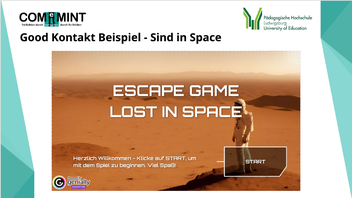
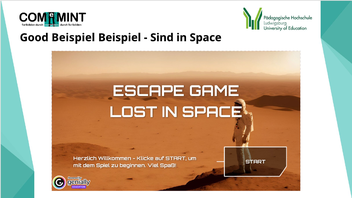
Good Kontakt: Kontakt -> Beispiel (73, 38)
